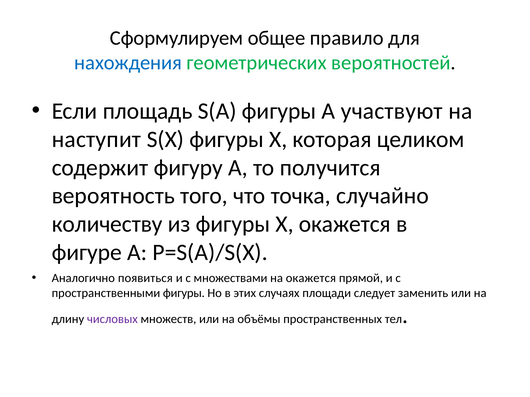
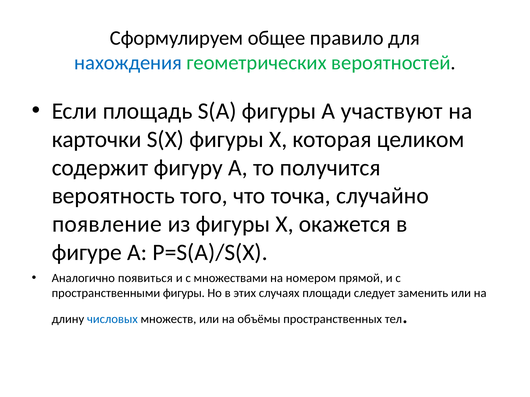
наступит: наступит -> карточки (97, 139)
количеству: количеству -> появление (107, 224)
на окажется: окажется -> номером (311, 278)
числовых colour: purple -> blue (112, 319)
